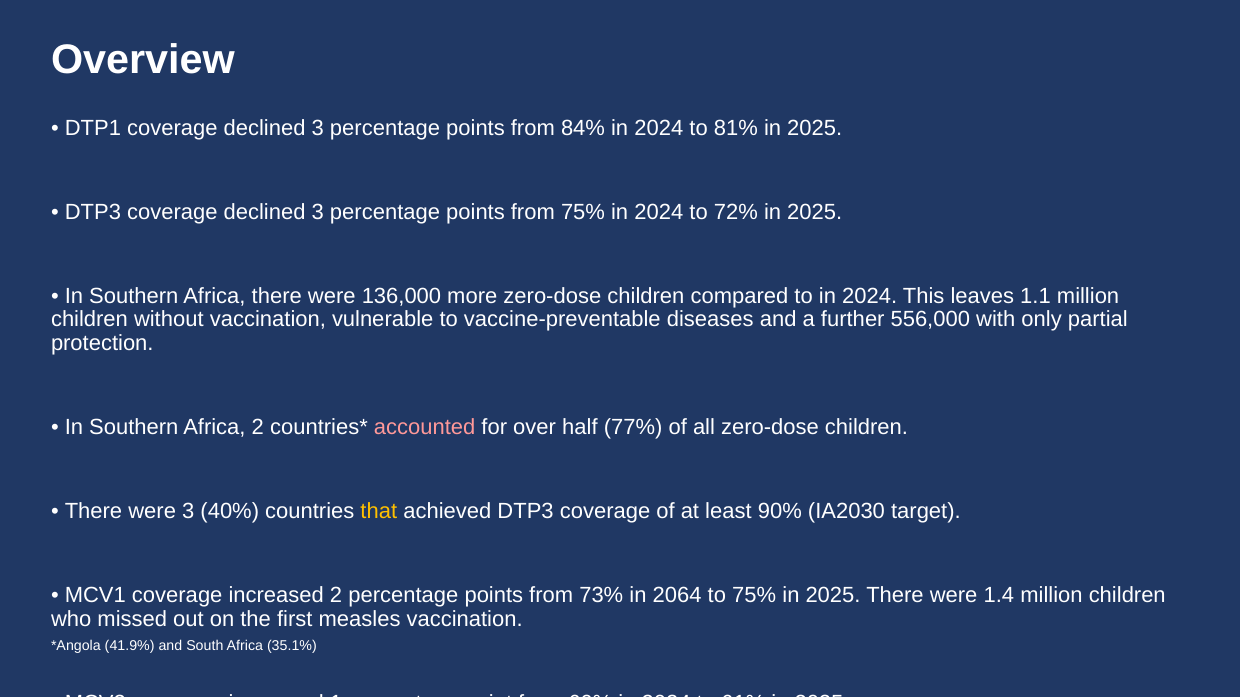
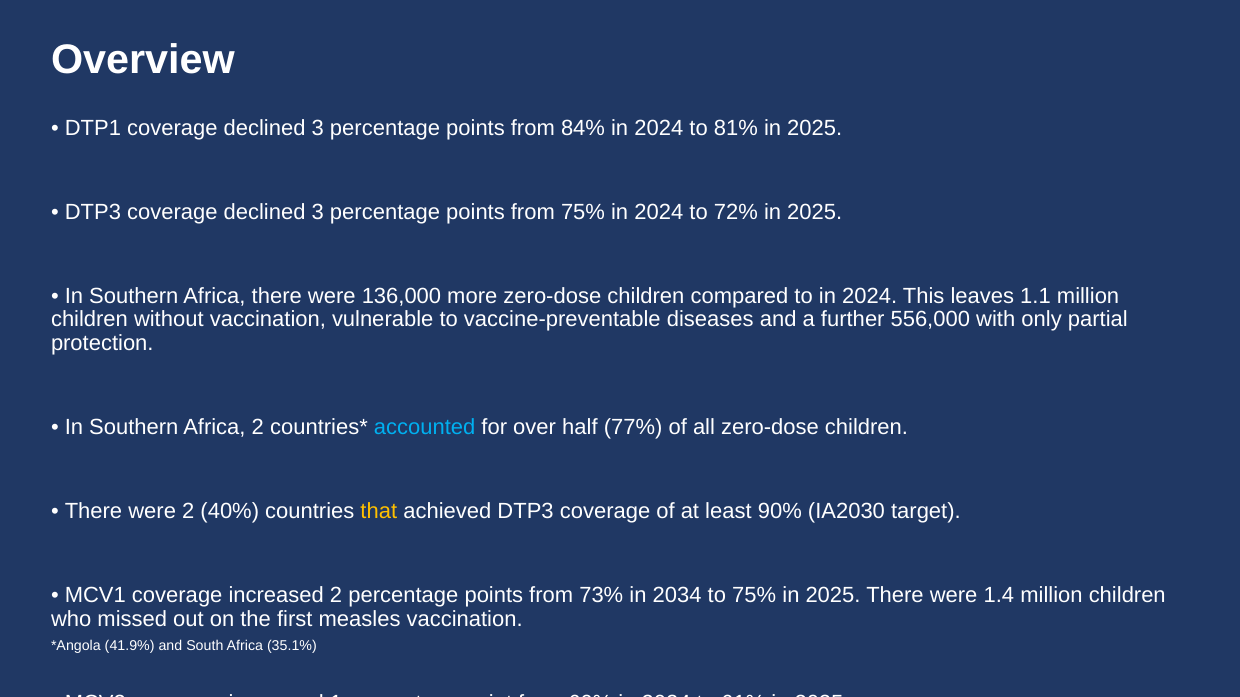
accounted colour: pink -> light blue (425, 428)
were 3: 3 -> 2 (188, 512)
2064: 2064 -> 2034 (677, 596)
